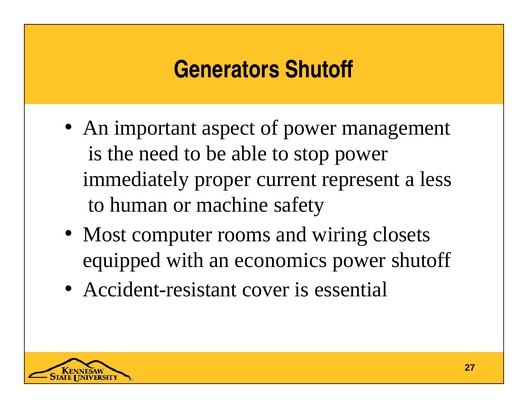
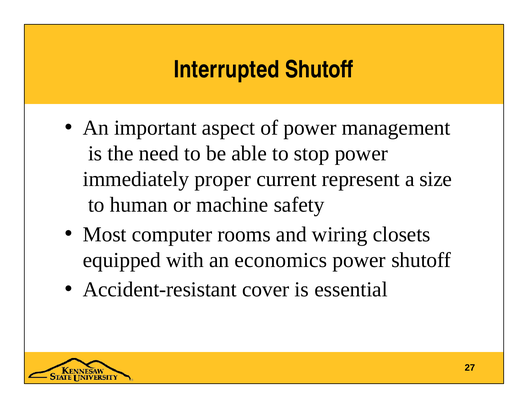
Generators: Generators -> Interrupted (227, 70)
less: less -> size (436, 179)
